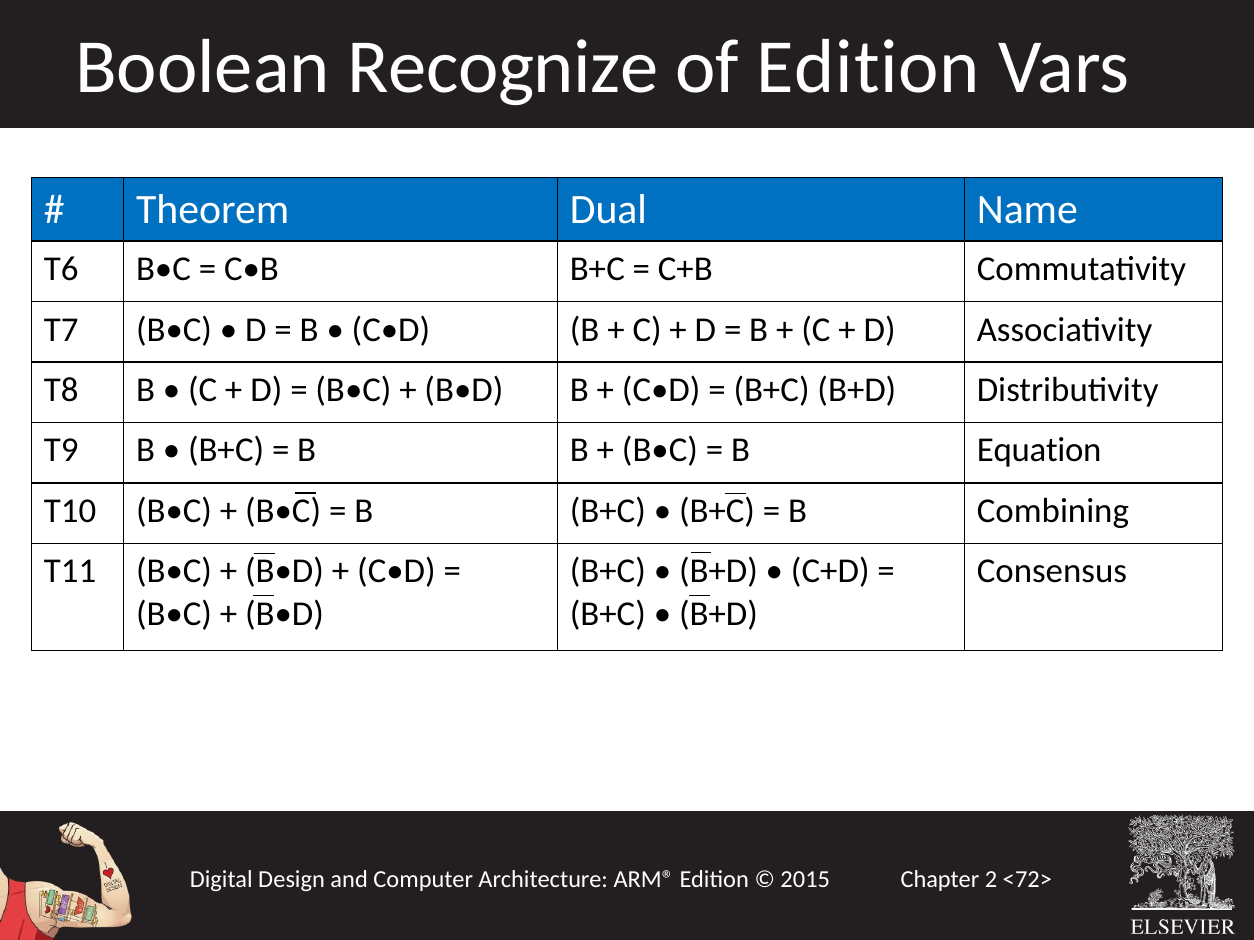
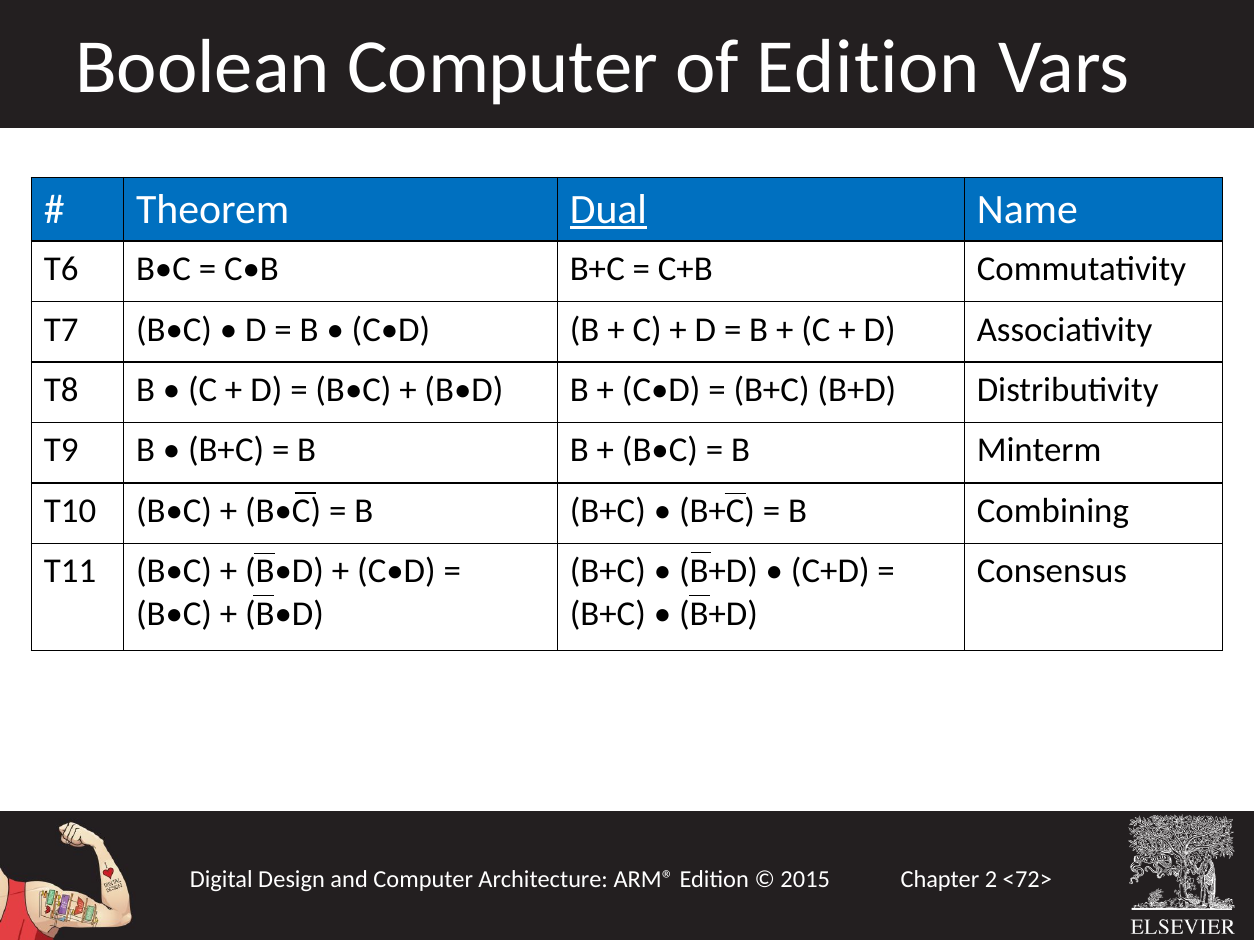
Boolean Recognize: Recognize -> Computer (503, 67)
Dual underline: none -> present (608, 210)
Equation: Equation -> Minterm (1039, 451)
